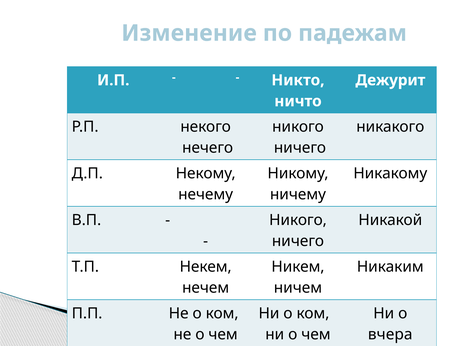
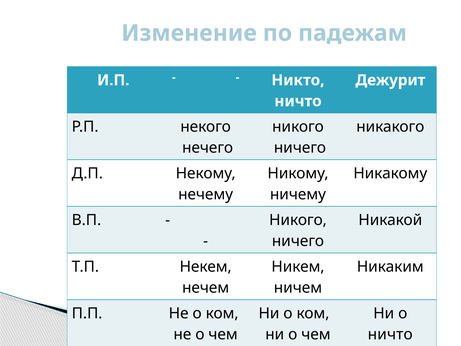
вчера: вчера -> ничто (390, 334)
